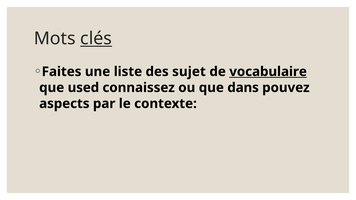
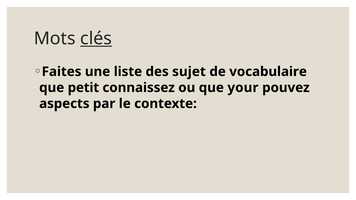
vocabulaire underline: present -> none (268, 72)
used: used -> petit (83, 88)
dans: dans -> your (243, 88)
